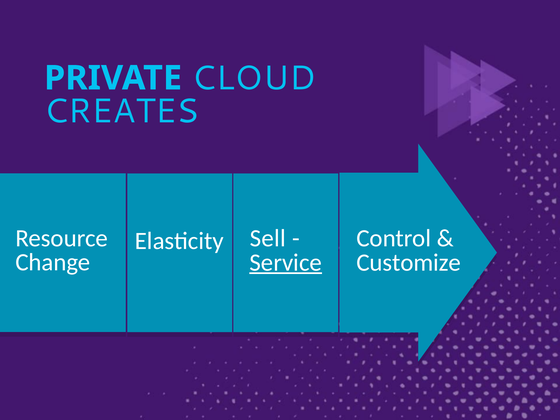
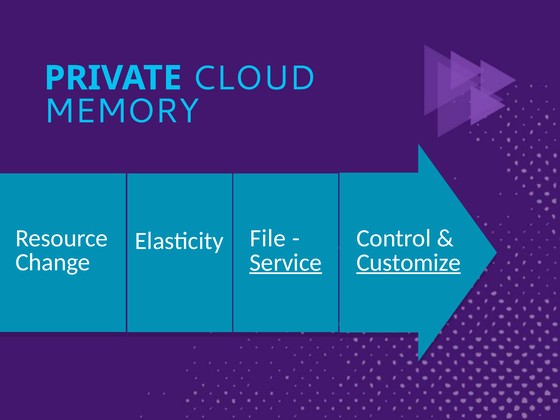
CREATES: CREATES -> MEMORY (121, 111)
Sell: Sell -> File (268, 238)
Customize underline: none -> present (409, 263)
